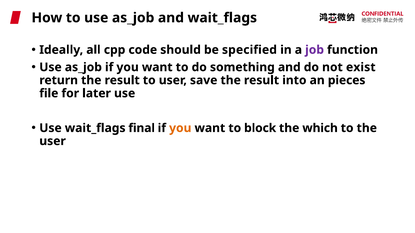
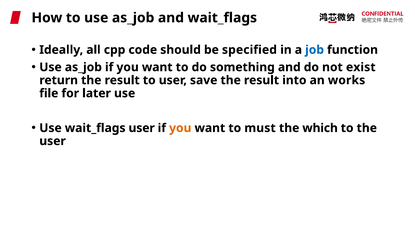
job colour: purple -> blue (315, 50)
pieces: pieces -> works (347, 80)
wait_flags final: final -> user (142, 128)
block: block -> must (260, 128)
